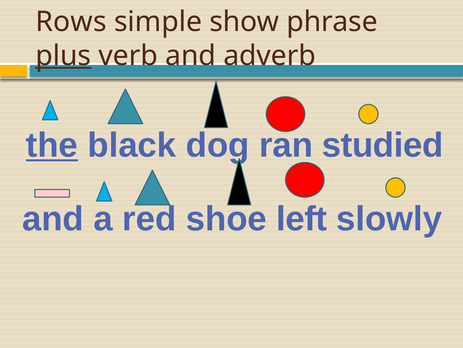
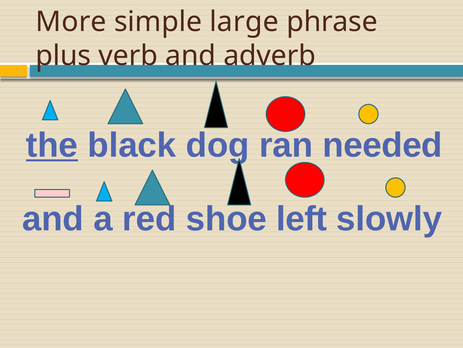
Rows: Rows -> More (71, 22)
show: show -> large (244, 22)
plus underline: present -> none (63, 56)
studied: studied -> needed (383, 145)
